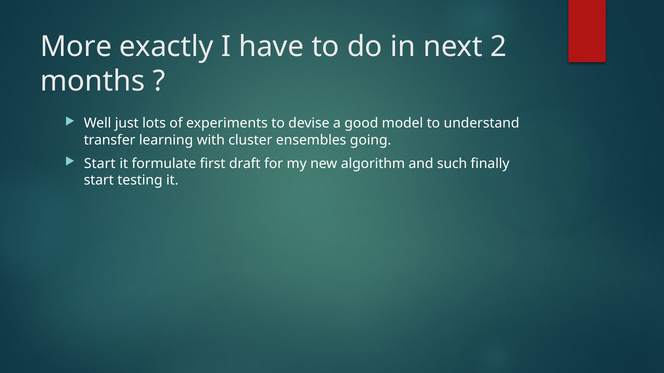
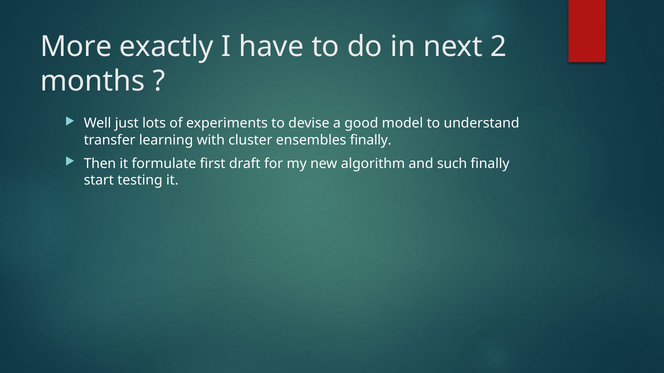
ensembles going: going -> finally (371, 140)
Start: Start -> Then (100, 164)
